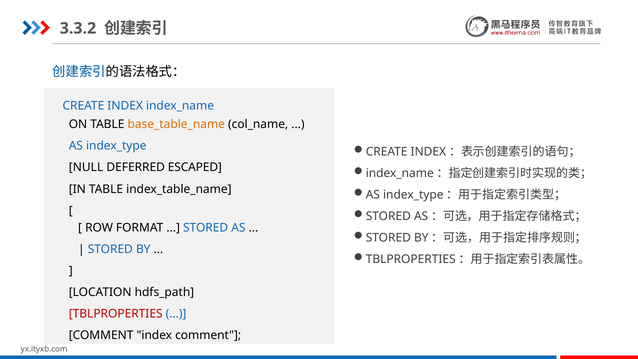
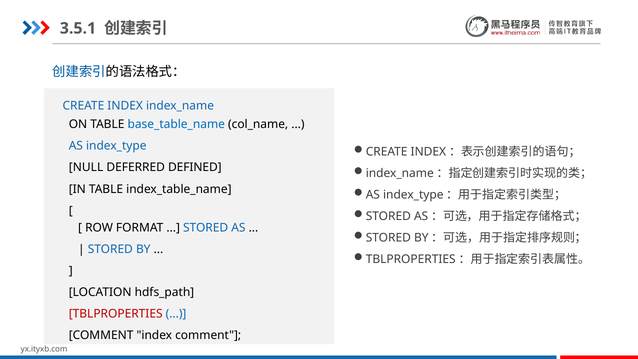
3.3.2: 3.3.2 -> 3.5.1 (78, 28)
base_table_name colour: orange -> blue (176, 124)
ESCAPED: ESCAPED -> DEFINED (195, 168)
